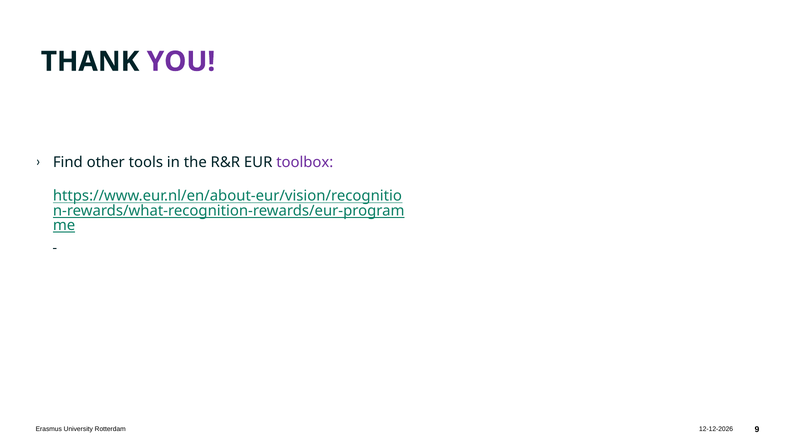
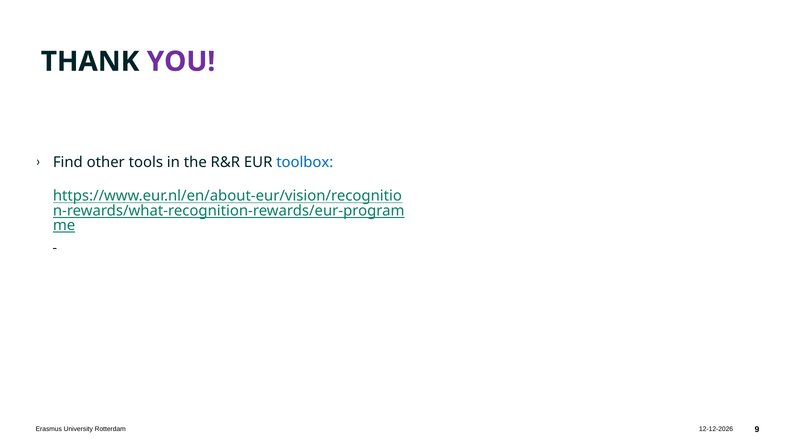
toolbox colour: purple -> blue (305, 162)
